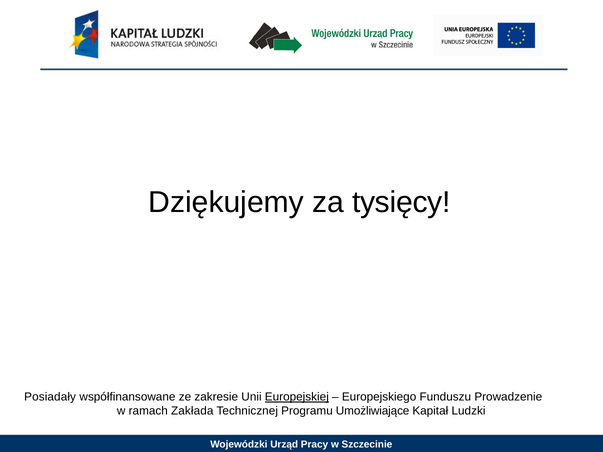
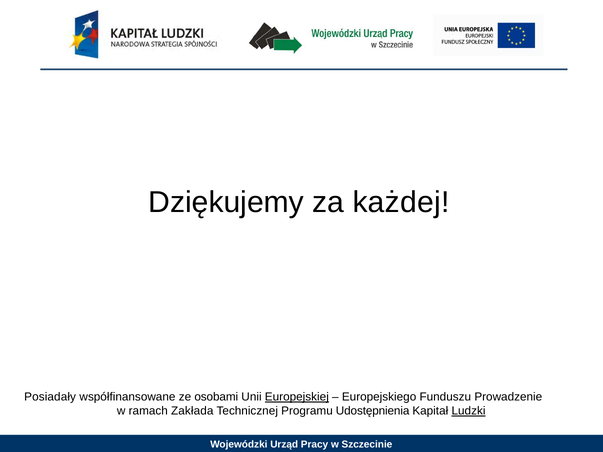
tysięcy: tysięcy -> każdej (401, 202)
zakresie: zakresie -> osobami (216, 397)
Umożliwiające: Umożliwiające -> Udostępnienia (373, 411)
Ludzki underline: none -> present (469, 411)
